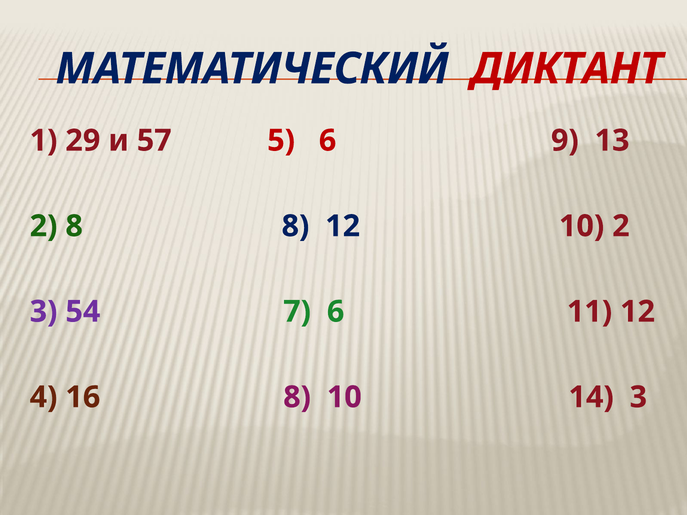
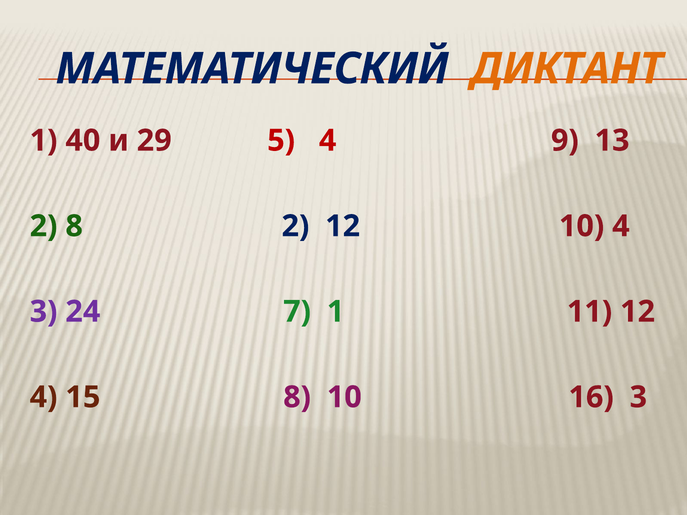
ДИКТАНТ colour: red -> orange (567, 69)
29: 29 -> 40 (83, 141)
57: 57 -> 29 (154, 141)
5 6: 6 -> 4 (328, 141)
8 8: 8 -> 2 (295, 226)
10 2: 2 -> 4 (621, 226)
54: 54 -> 24 (83, 312)
7 6: 6 -> 1 (336, 312)
16: 16 -> 15 (83, 397)
14: 14 -> 16 (591, 397)
